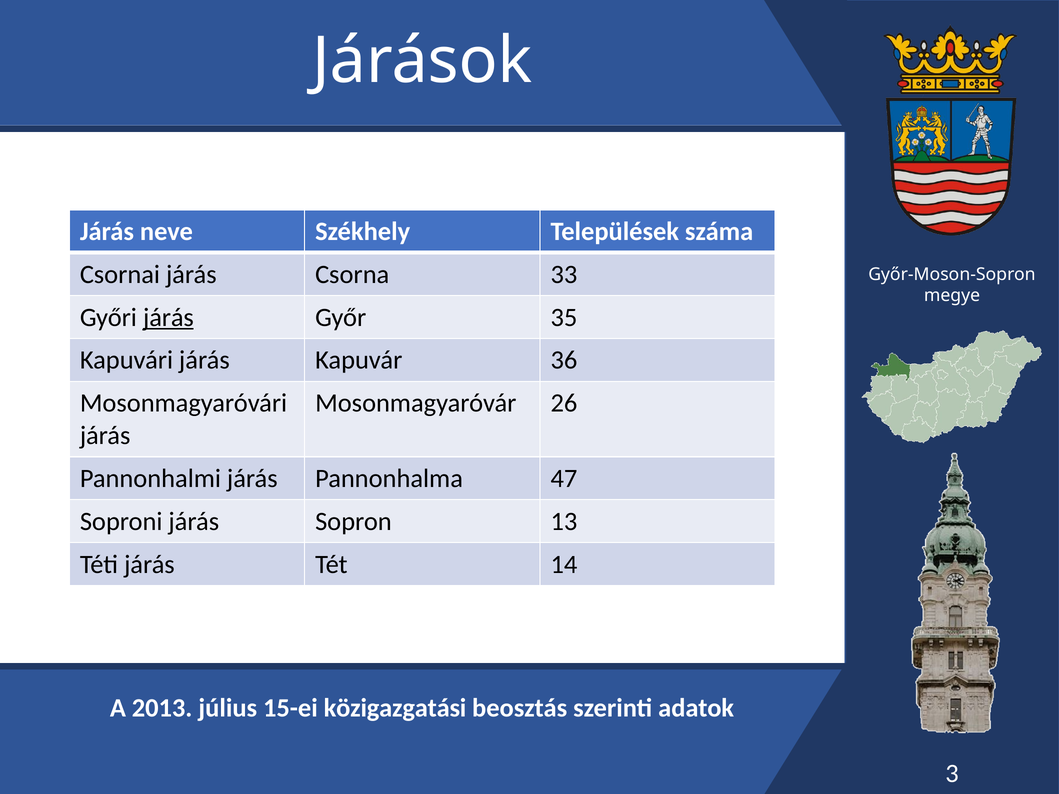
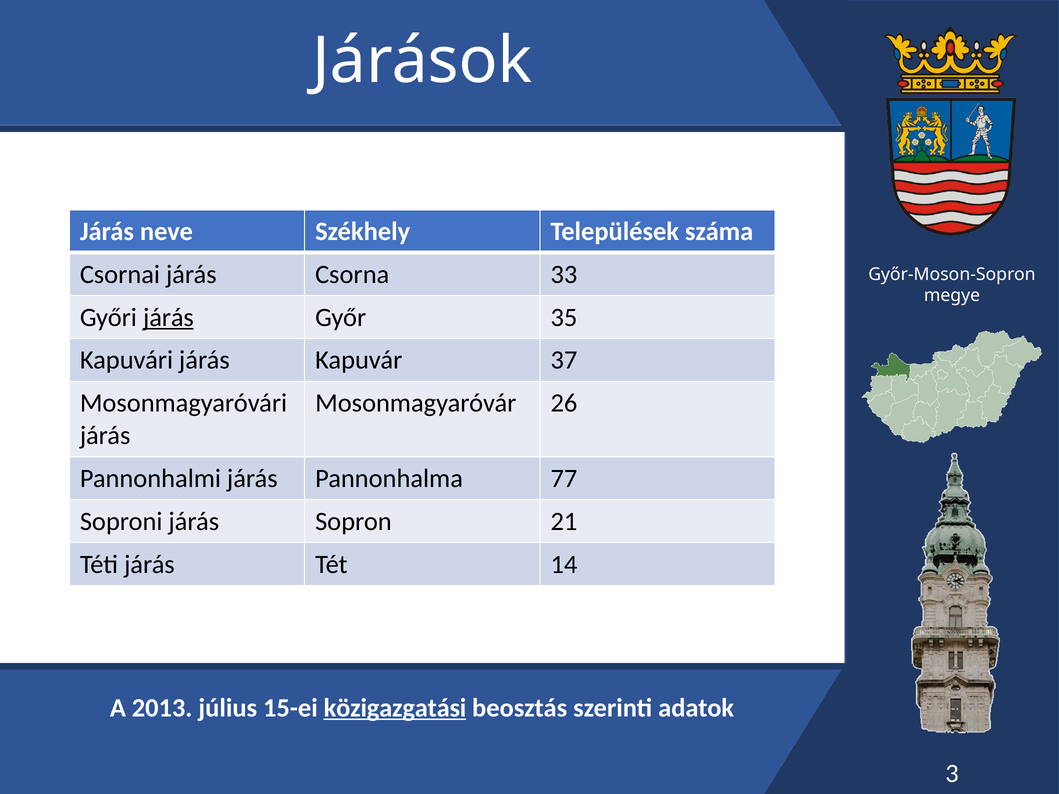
36: 36 -> 37 (564, 360)
47: 47 -> 77 (564, 479)
13: 13 -> 21 (564, 522)
közigazgatási underline: none -> present (395, 708)
